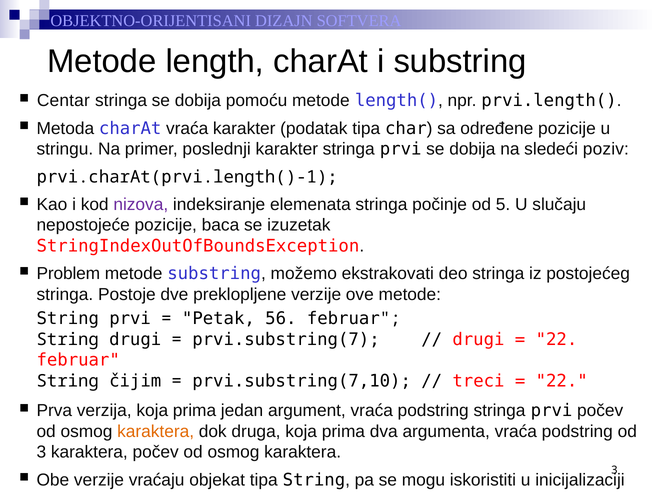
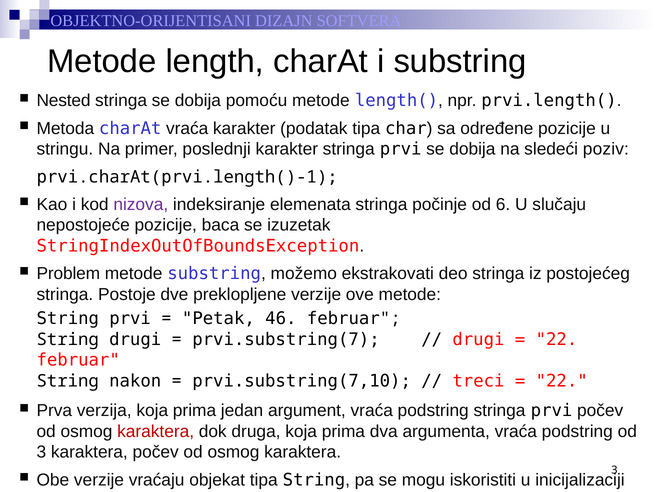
Centar: Centar -> Nested (64, 101)
5: 5 -> 6 (503, 205)
56: 56 -> 46 (281, 319)
čijim: čijim -> nakon (135, 382)
karaktera colour: orange -> red (156, 432)
